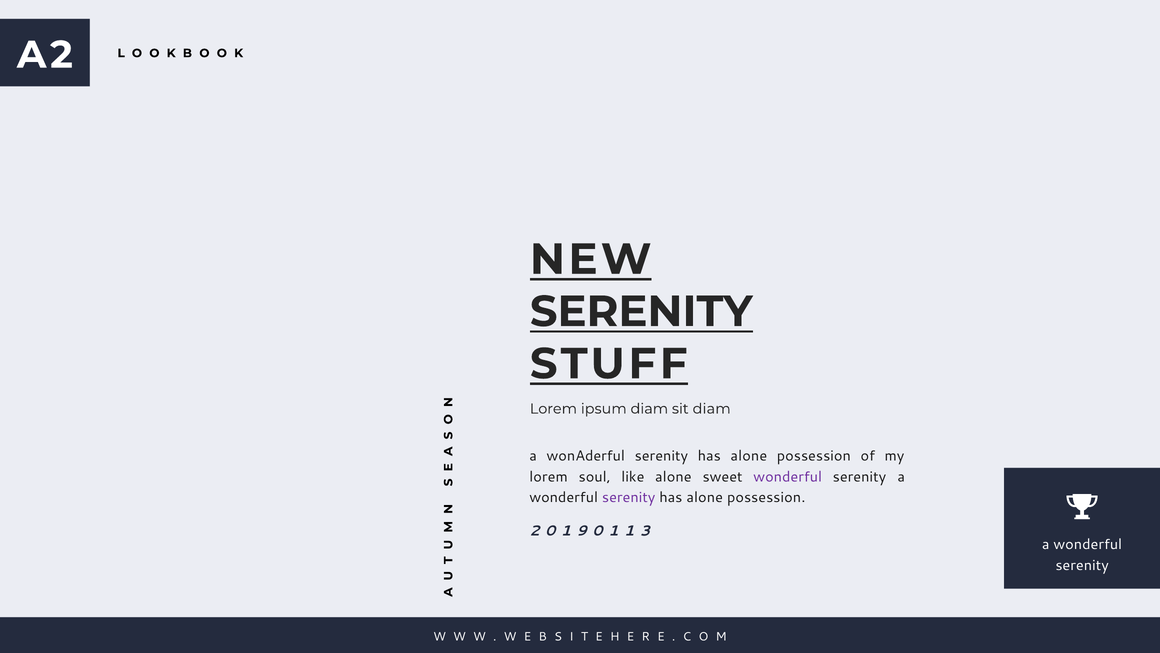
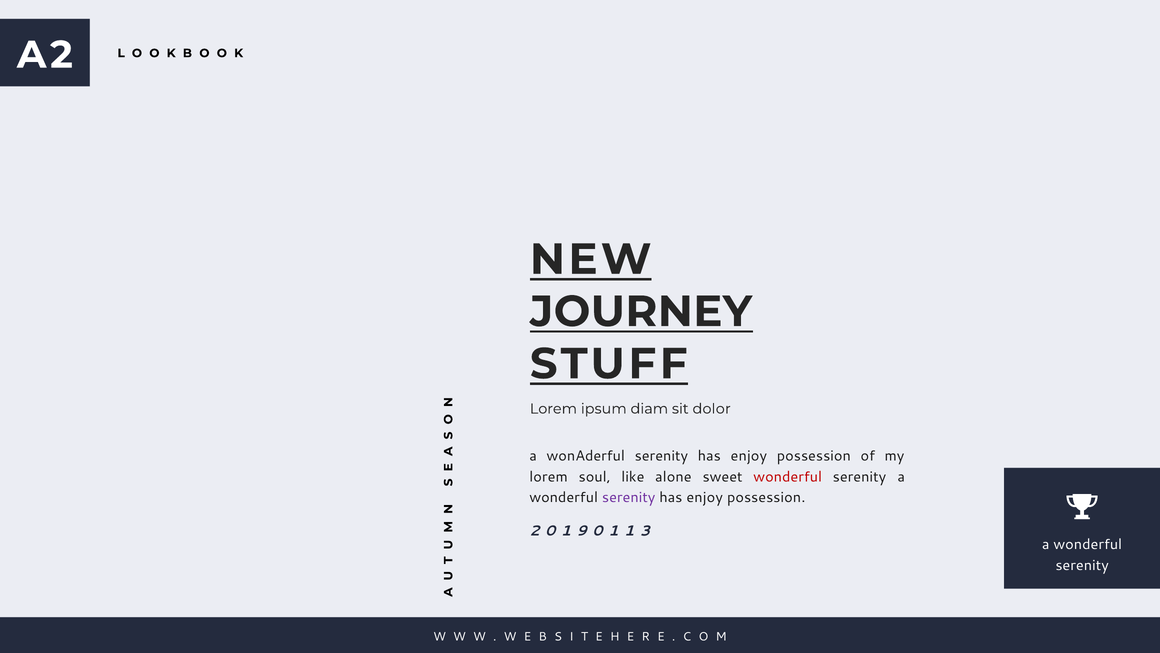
SERENITY: SERENITY -> JOURNEY (641, 311)
sit diam: diam -> dolor (712, 408)
wonAderful serenity has alone: alone -> enjoy (749, 456)
wonderful colour: purple -> red (788, 476)
alone: alone -> enjoy (705, 497)
